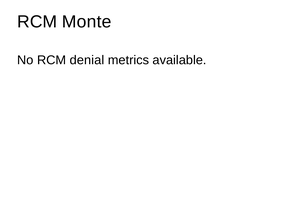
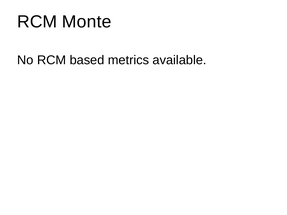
denial: denial -> based (87, 60)
